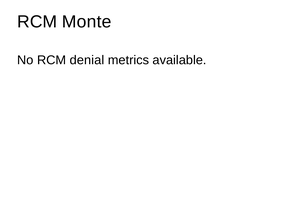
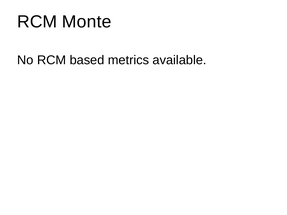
denial: denial -> based (87, 60)
